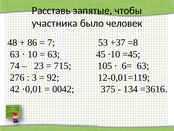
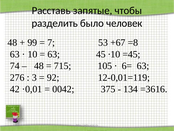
участника: участника -> разделить (55, 23)
86: 86 -> 99 (32, 42)
+37: +37 -> +67 (118, 42)
23: 23 -> 48 (39, 66)
